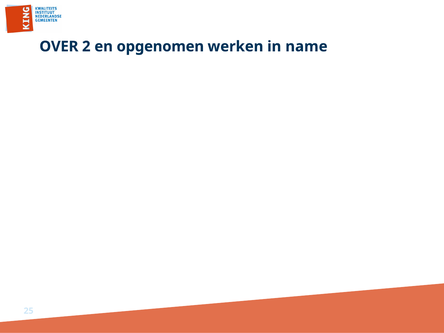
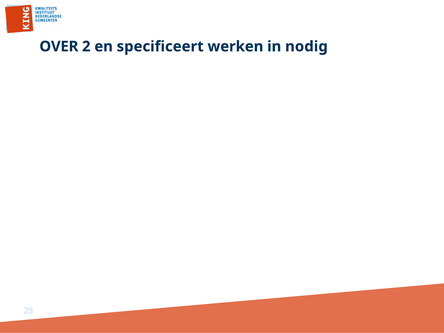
opgenomen: opgenomen -> specificeert (160, 46)
name: name -> nodig (306, 46)
